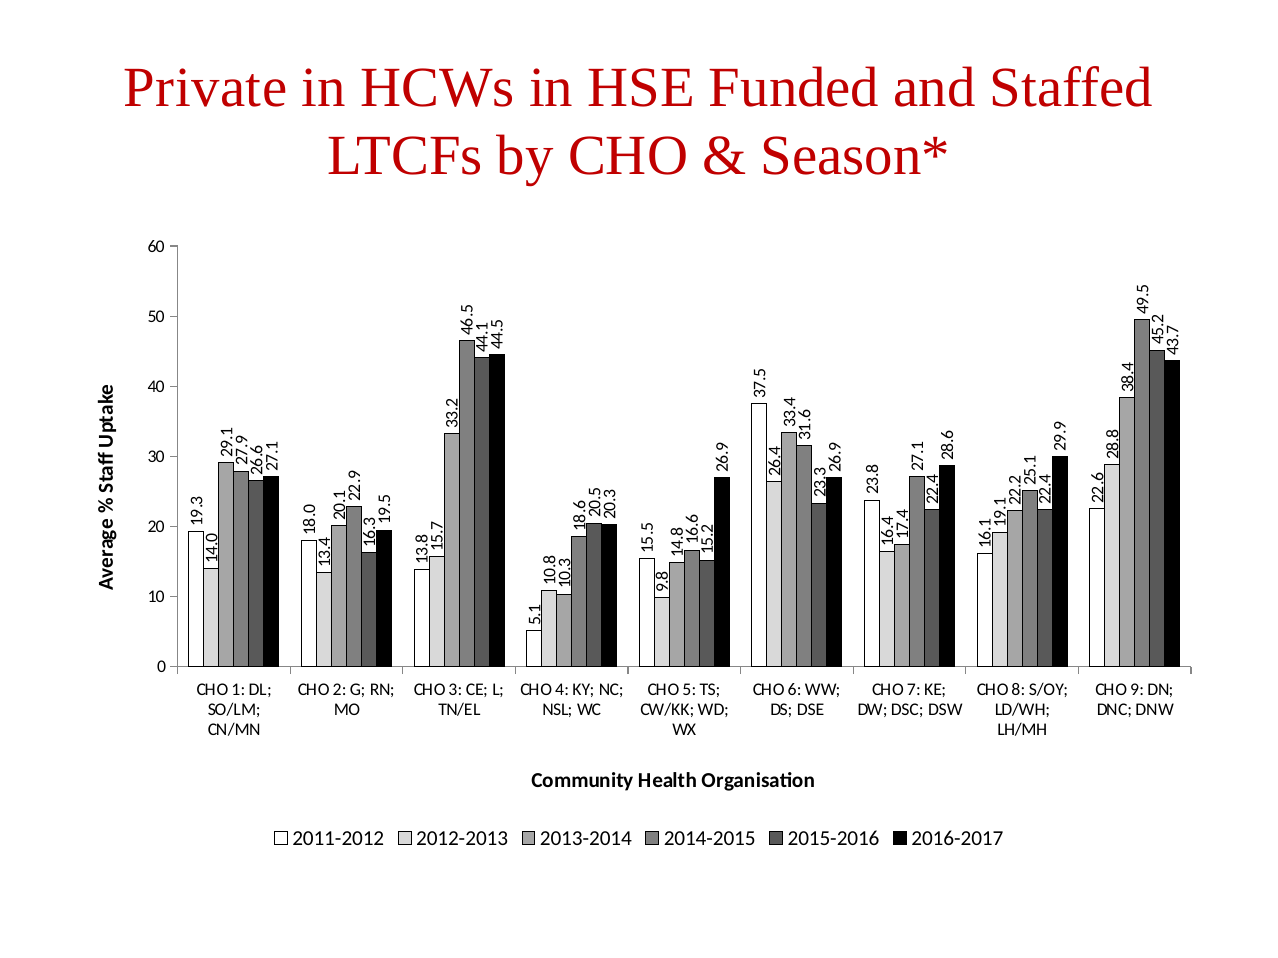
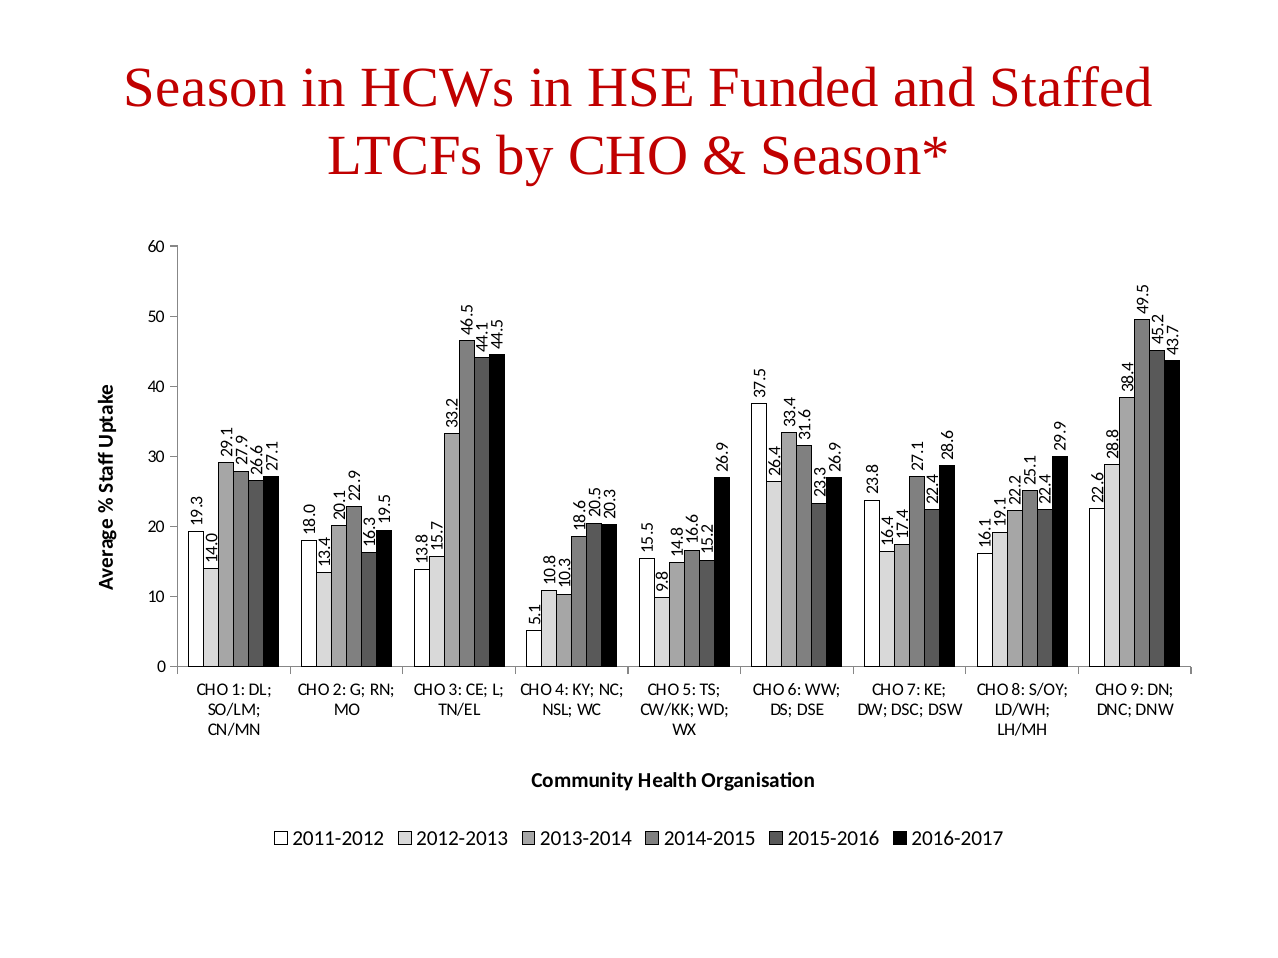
Private: Private -> Season (206, 88)
